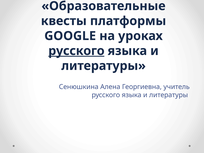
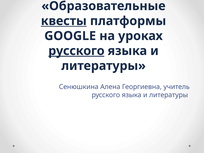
квесты underline: none -> present (64, 21)
